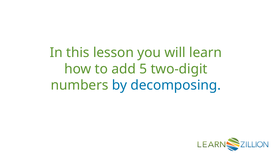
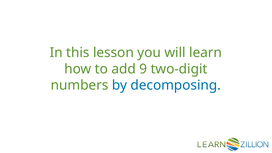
5: 5 -> 9 (143, 69)
